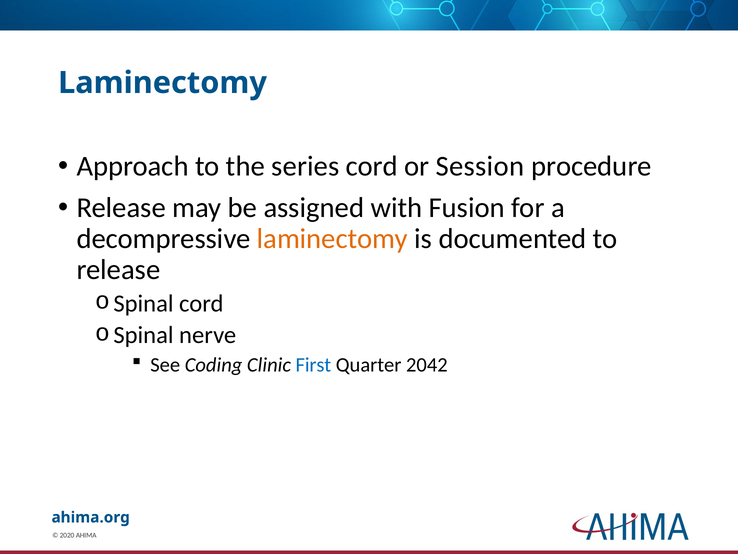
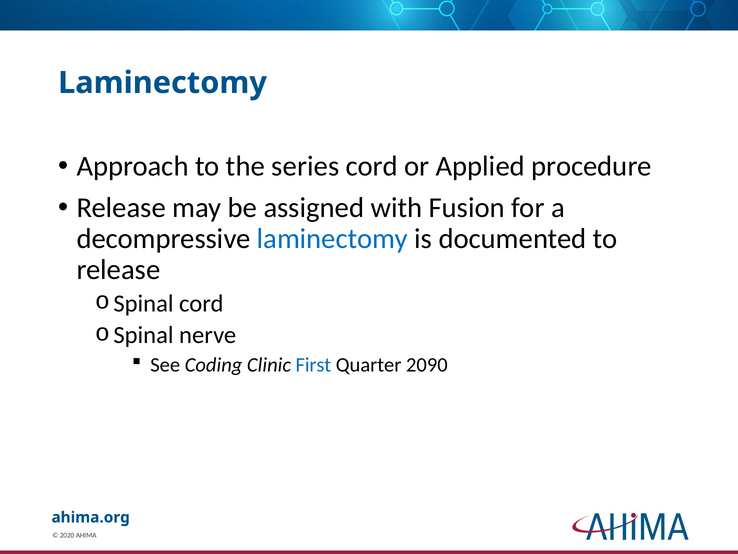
Session: Session -> Applied (480, 166)
laminectomy colour: orange -> blue (332, 238)
2042: 2042 -> 2090 (427, 364)
